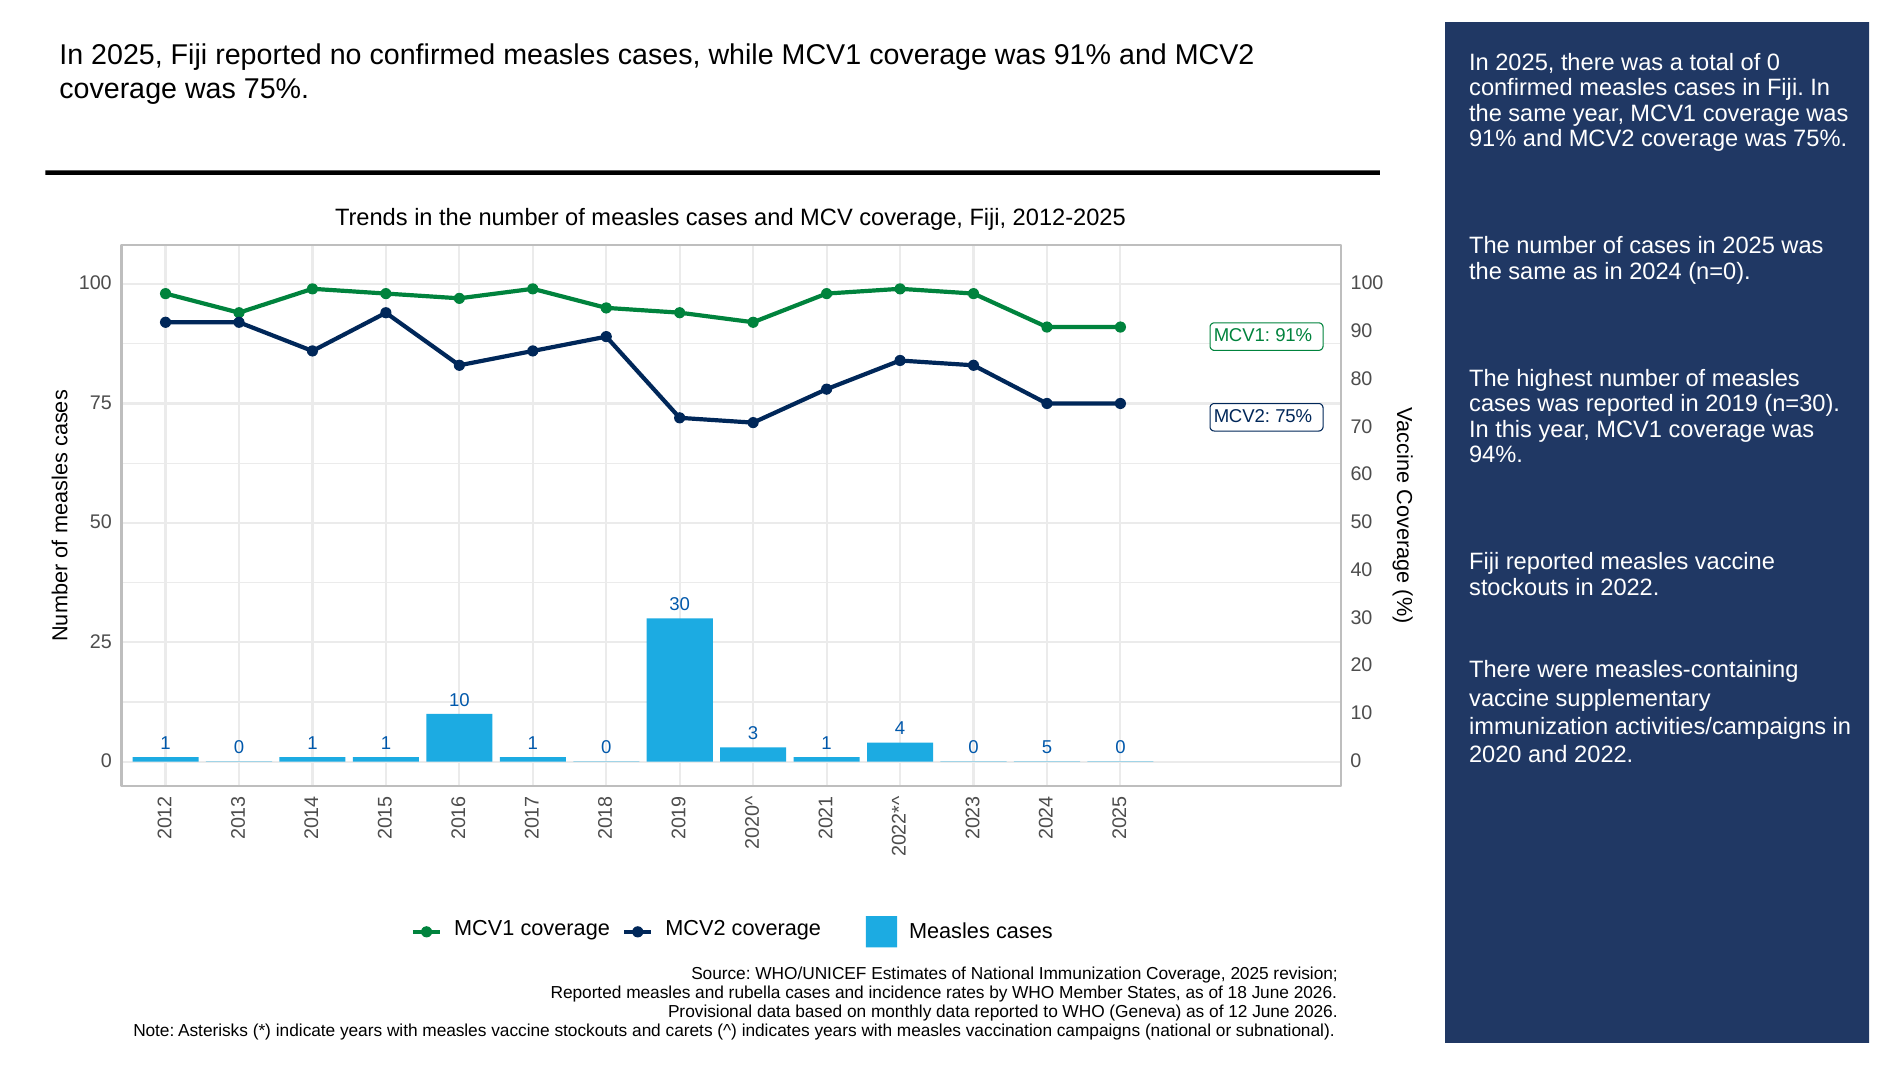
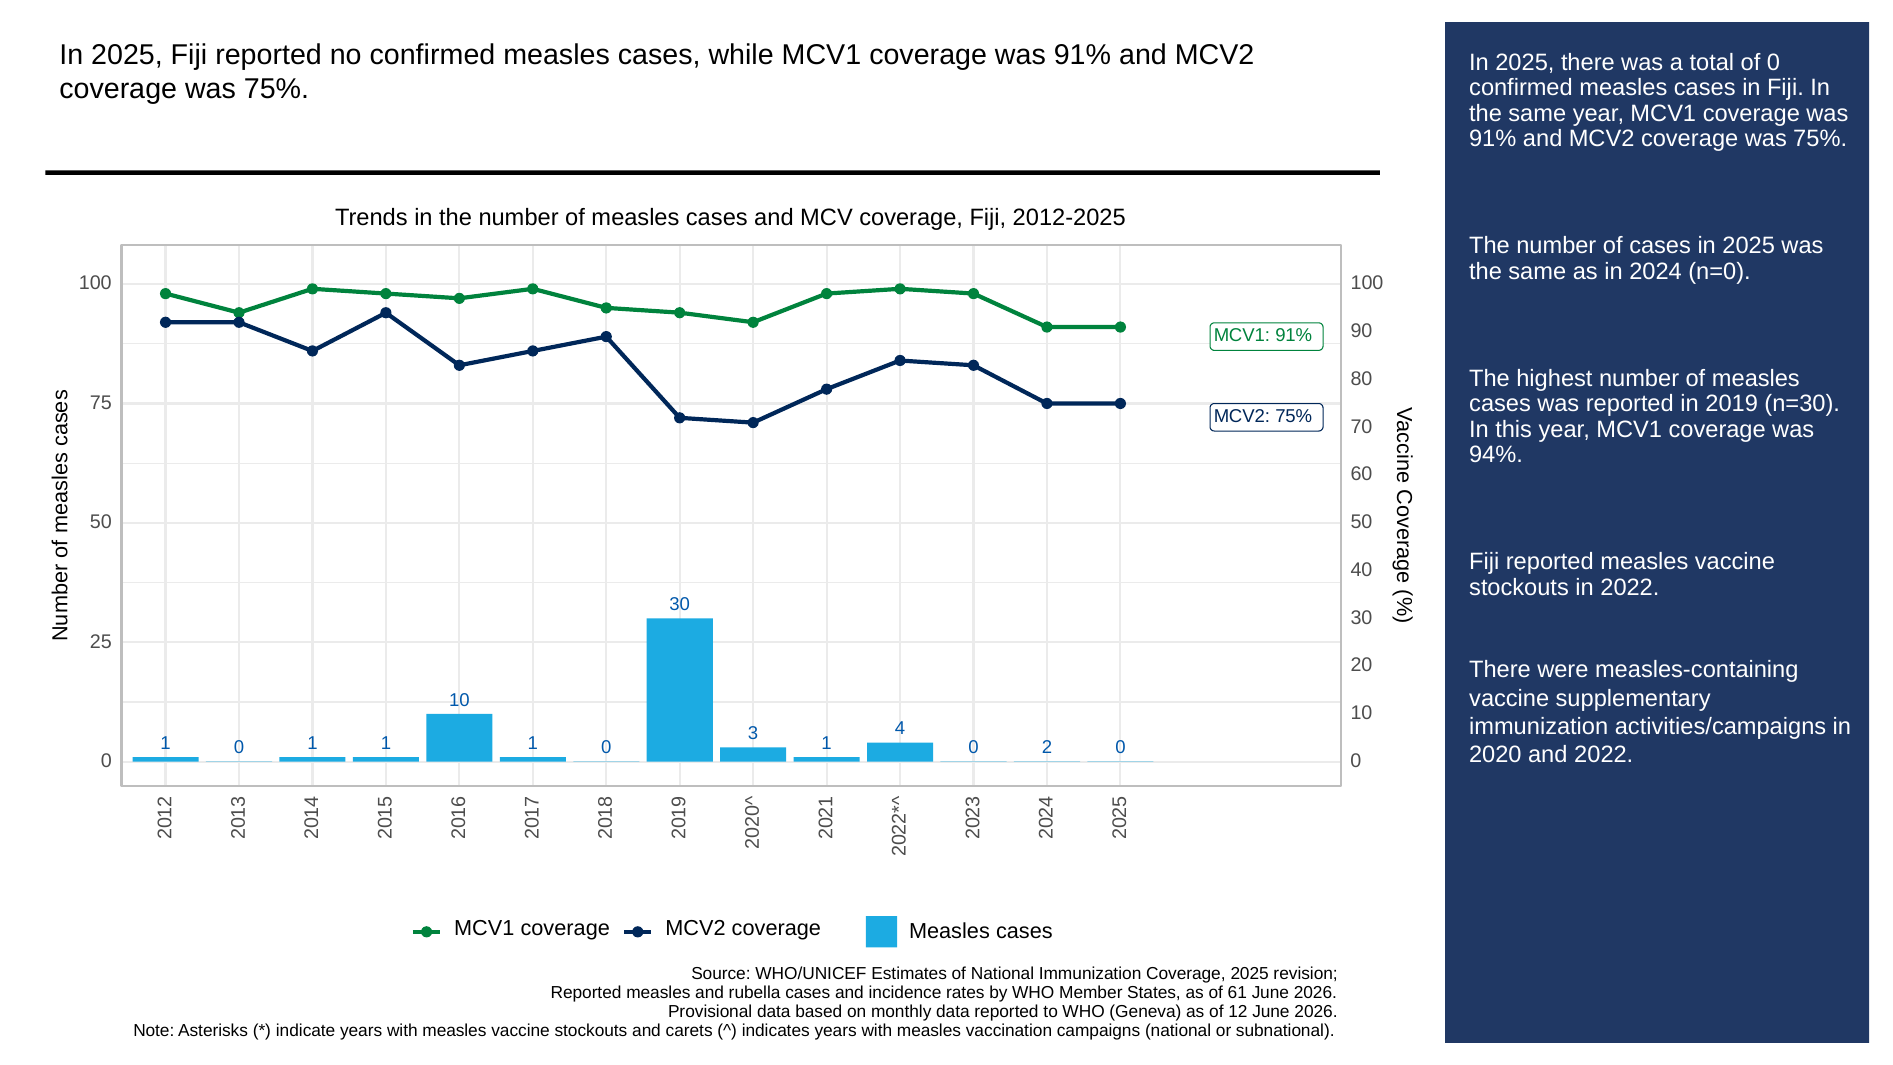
5: 5 -> 2 (1047, 748)
18: 18 -> 61 (1237, 993)
